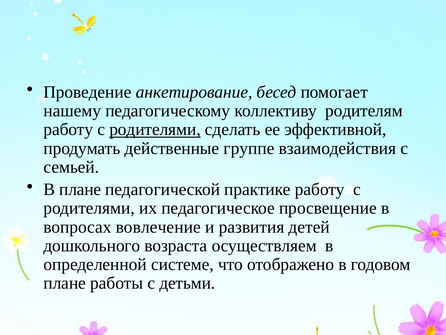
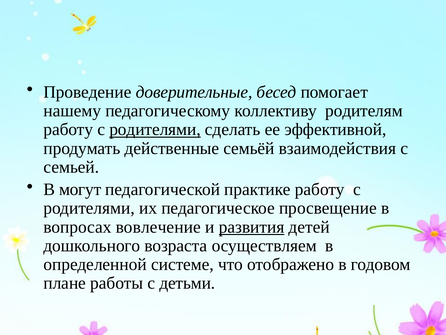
анкетирование: анкетирование -> доверительные (194, 92)
группе: группе -> семьёй (249, 148)
В плане: плане -> могут (80, 189)
развития underline: none -> present (252, 227)
